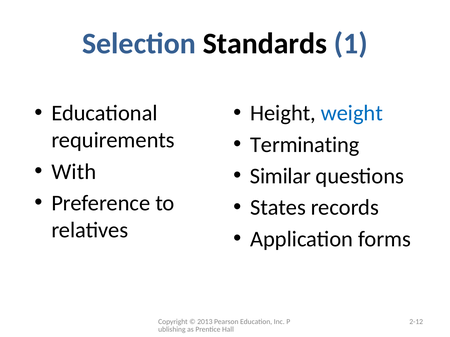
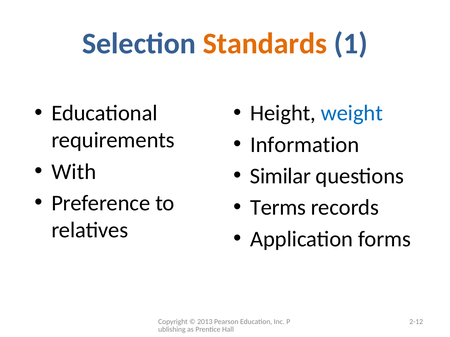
Standards colour: black -> orange (265, 44)
Terminating: Terminating -> Information (305, 145)
States: States -> Terms (278, 208)
